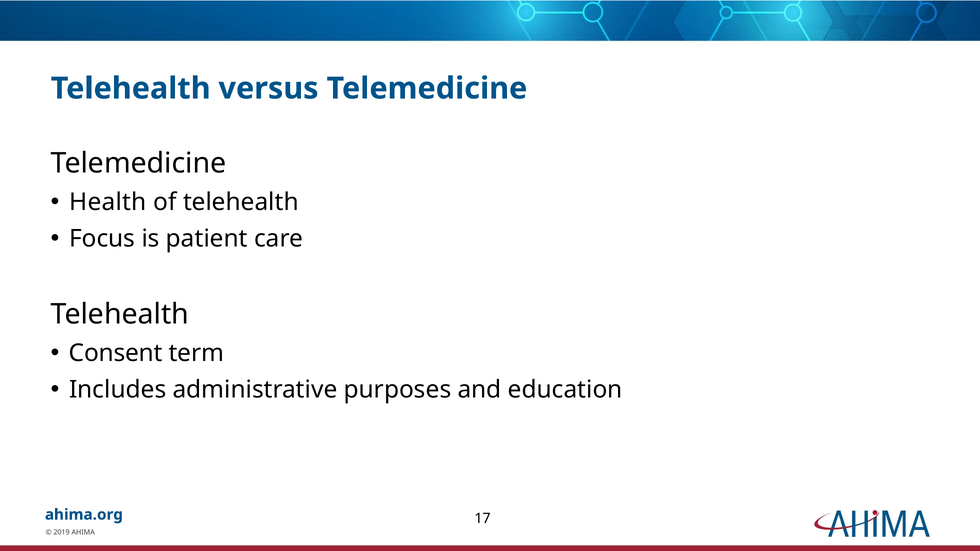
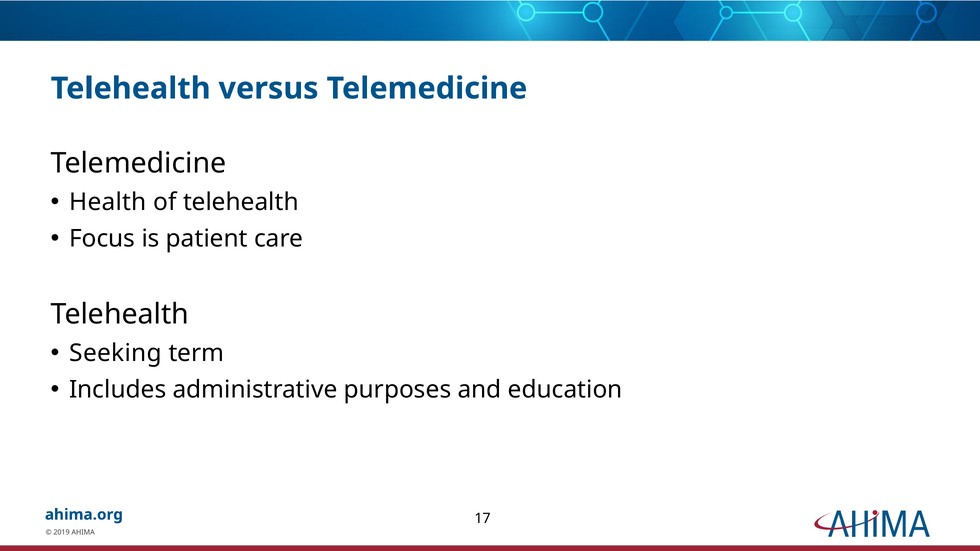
Consent: Consent -> Seeking (115, 353)
